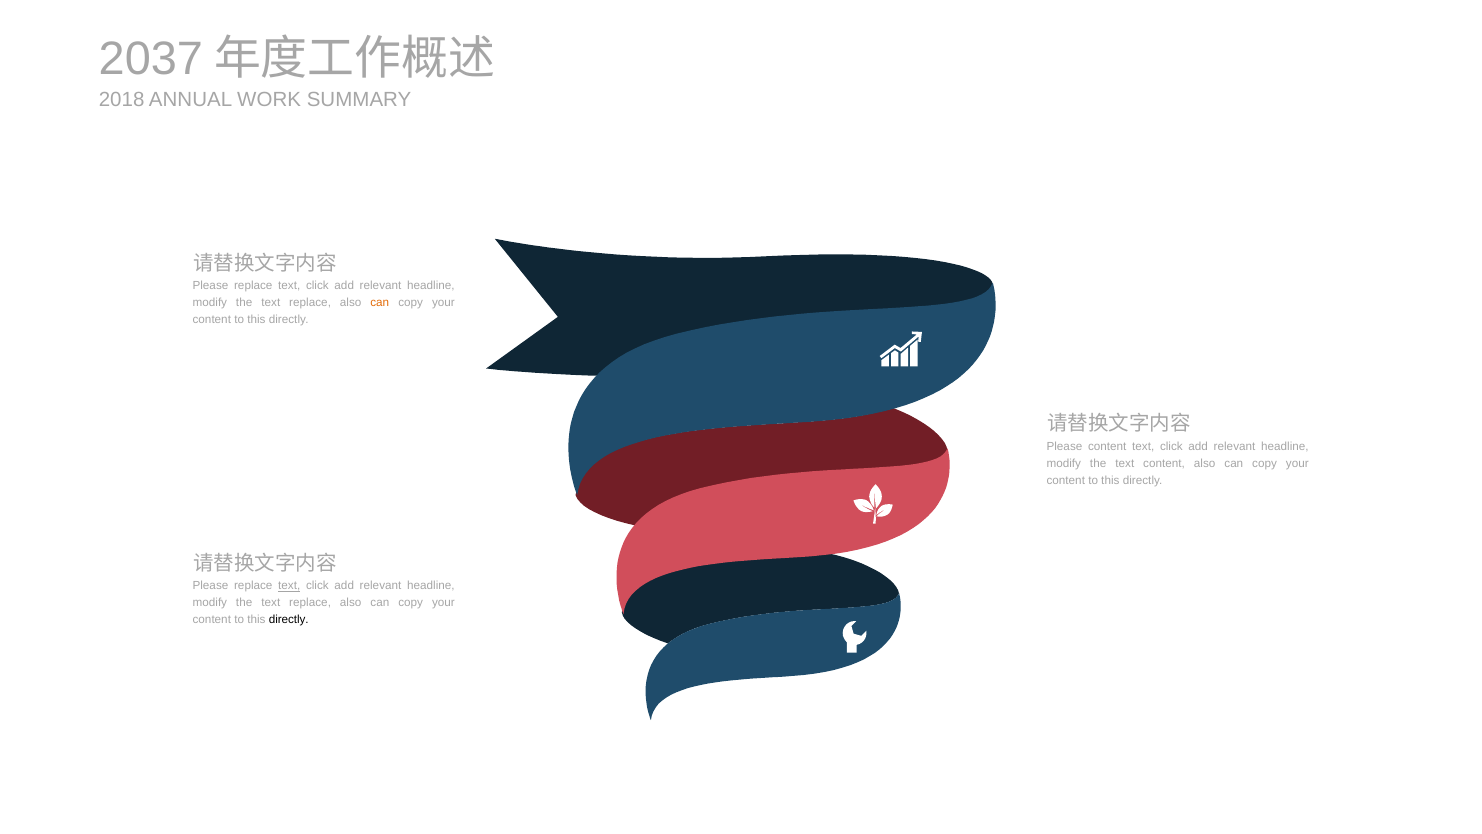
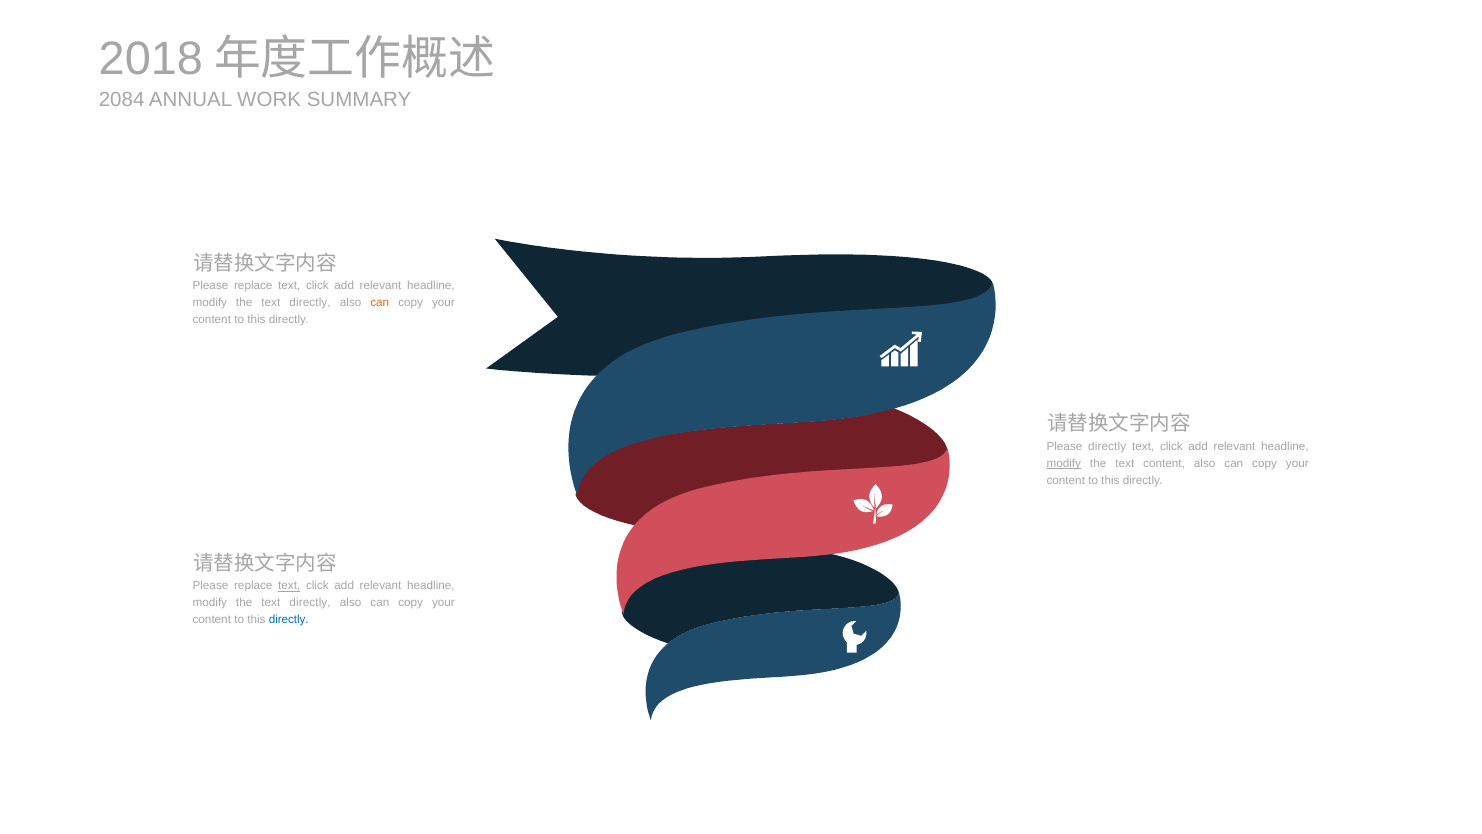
2037: 2037 -> 2018 (151, 59)
2018: 2018 -> 2084 (122, 99)
replace: replace -> directly (310, 303)
Please content: content -> directly (1107, 446)
modify underline: none -> present (1064, 463)
replace: replace -> directly (310, 603)
directly colour: black -> blue (289, 619)
